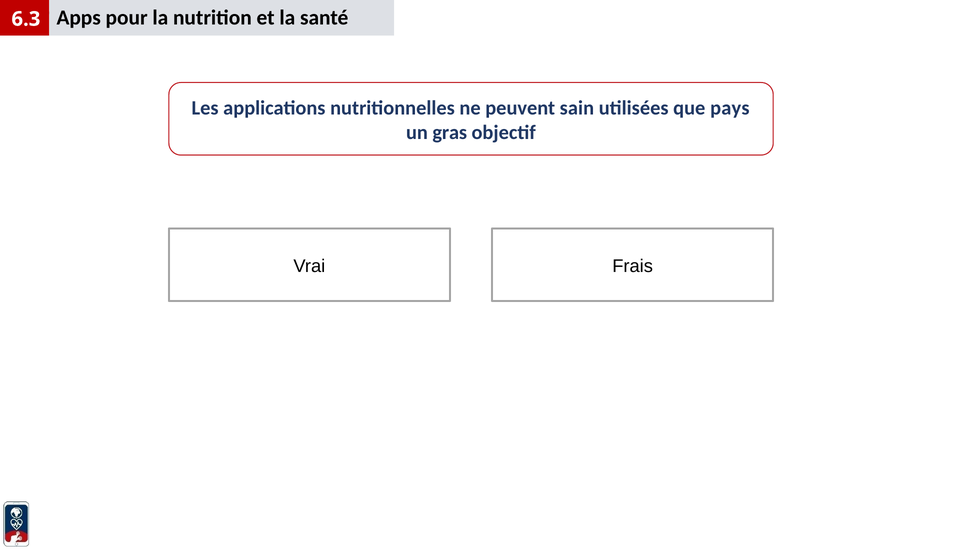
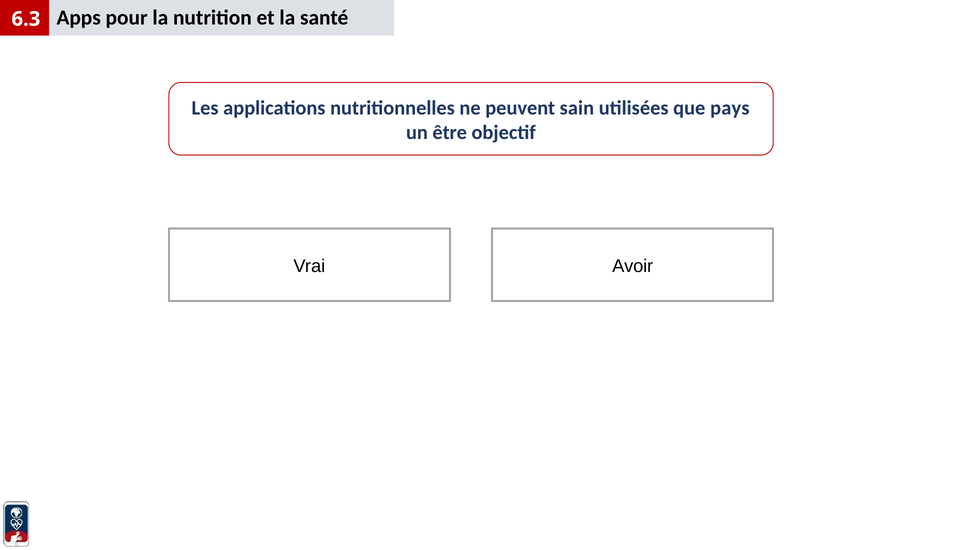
gras: gras -> être (450, 132)
Frais: Frais -> Avoir (633, 266)
